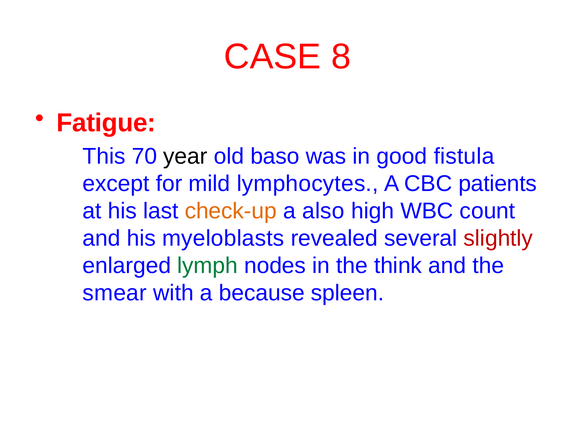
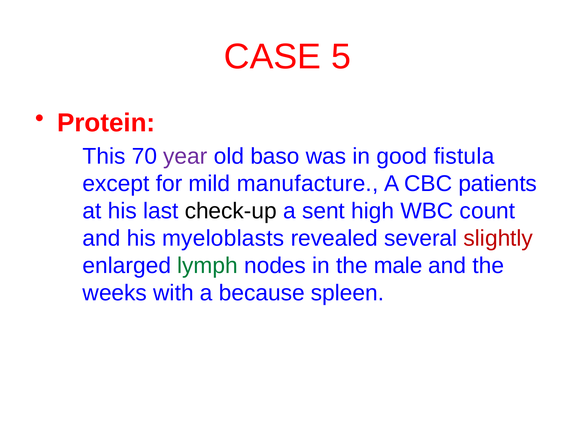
8: 8 -> 5 (341, 57)
Fatigue: Fatigue -> Protein (106, 123)
year colour: black -> purple (185, 156)
lymphocytes: lymphocytes -> manufacture (308, 184)
check-up colour: orange -> black (231, 211)
also: also -> sent (323, 211)
think: think -> male (398, 266)
smear: smear -> weeks (115, 293)
